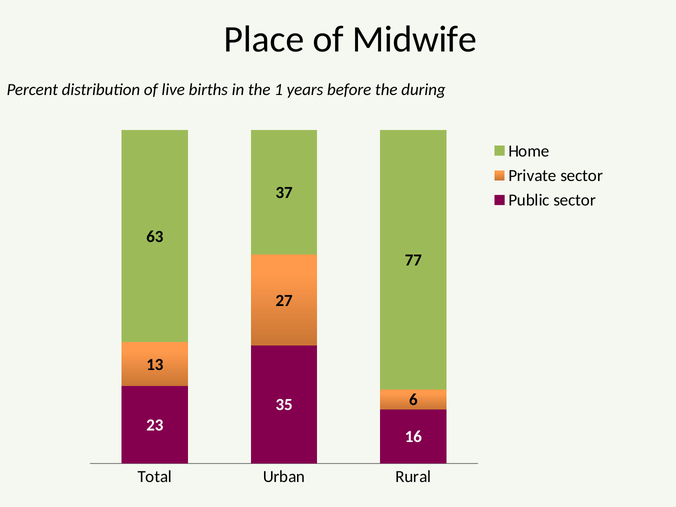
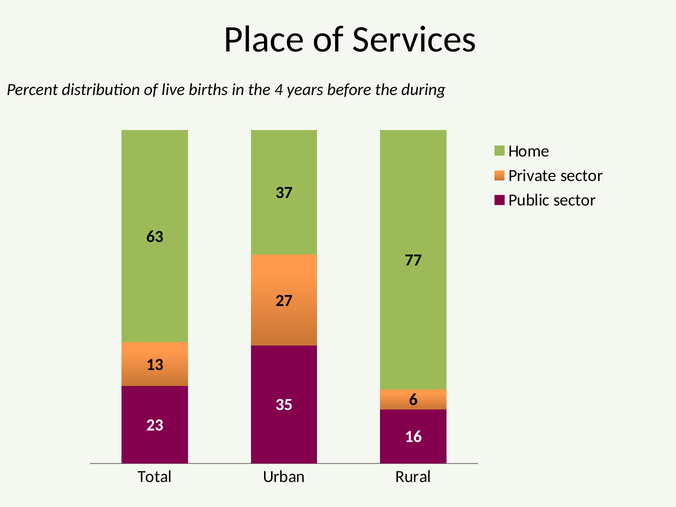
Midwife: Midwife -> Services (414, 39)
1: 1 -> 4 (279, 90)
